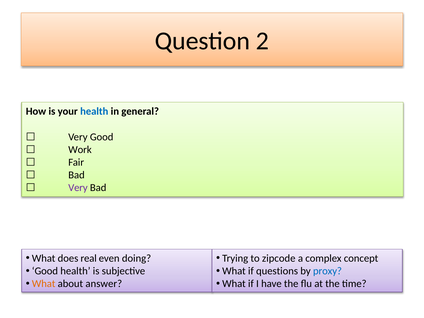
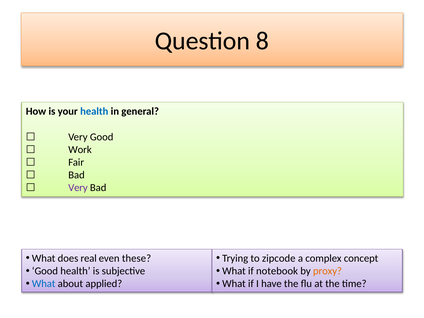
2: 2 -> 8 (263, 41)
doing: doing -> these (137, 258)
questions: questions -> notebook (277, 271)
proxy colour: blue -> orange (327, 271)
What colour: orange -> blue (44, 284)
answer: answer -> applied (104, 284)
